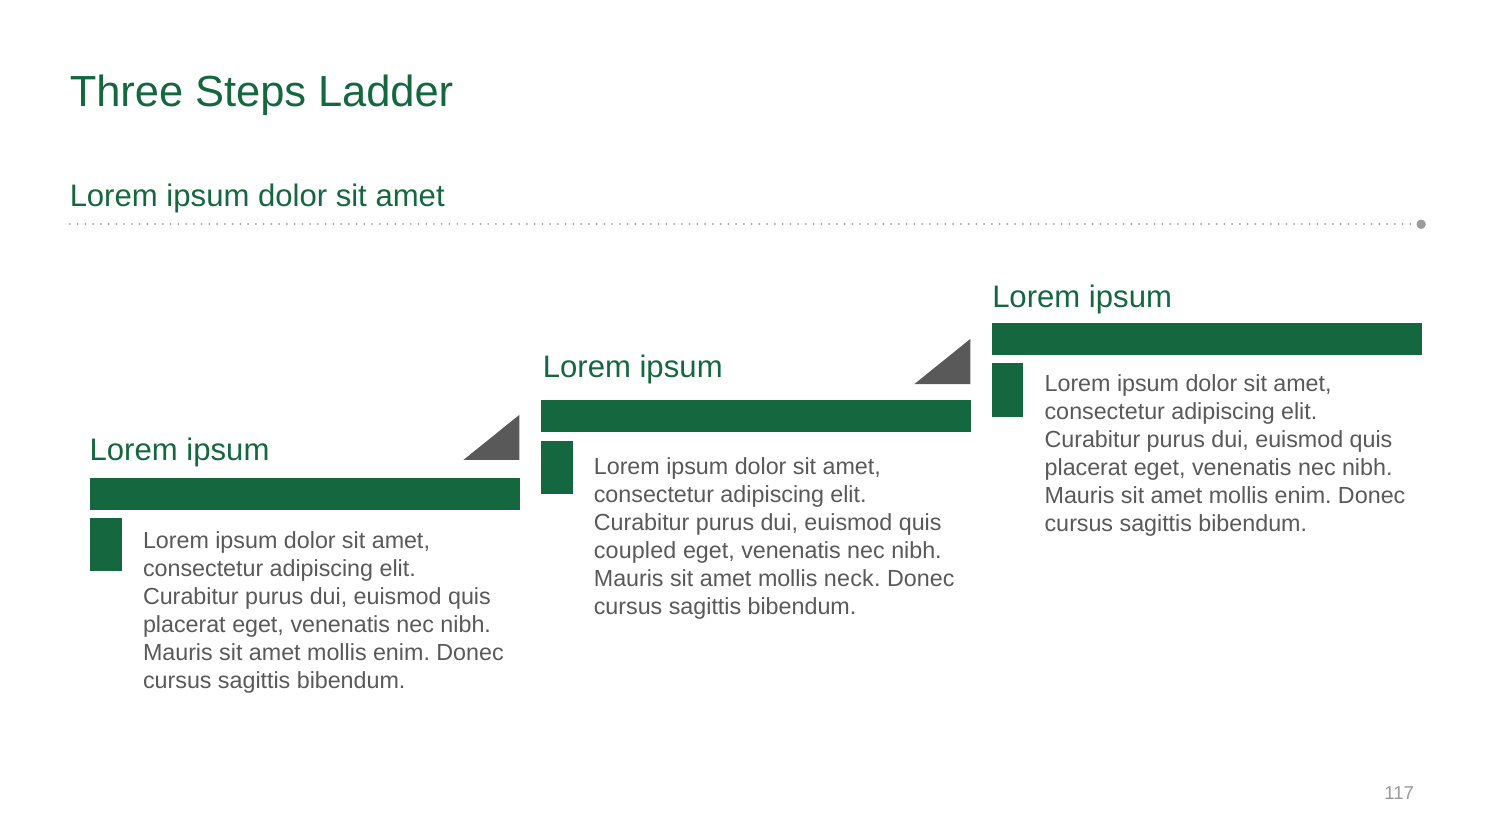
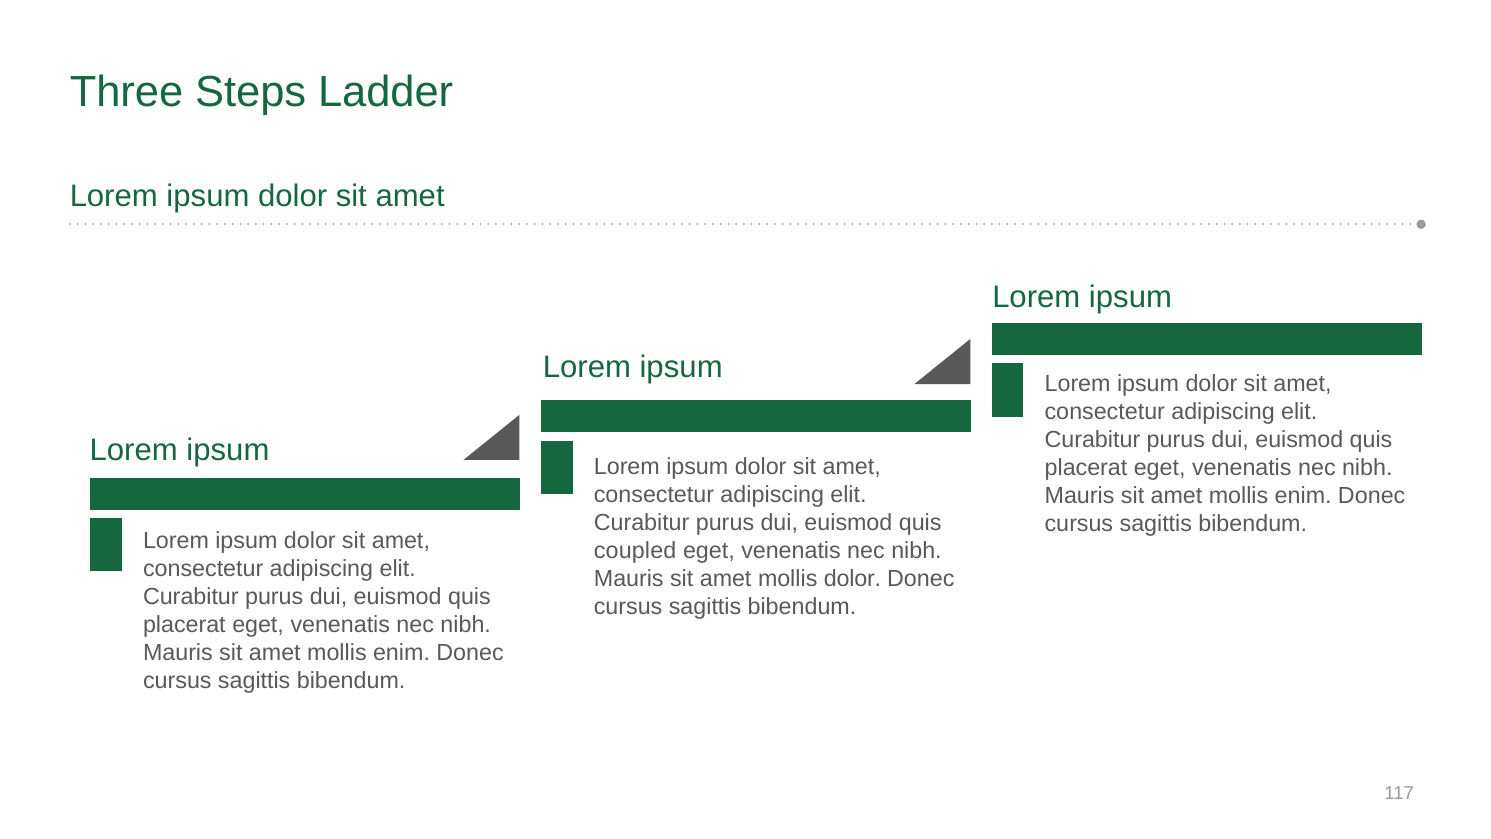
mollis neck: neck -> dolor (852, 579)
